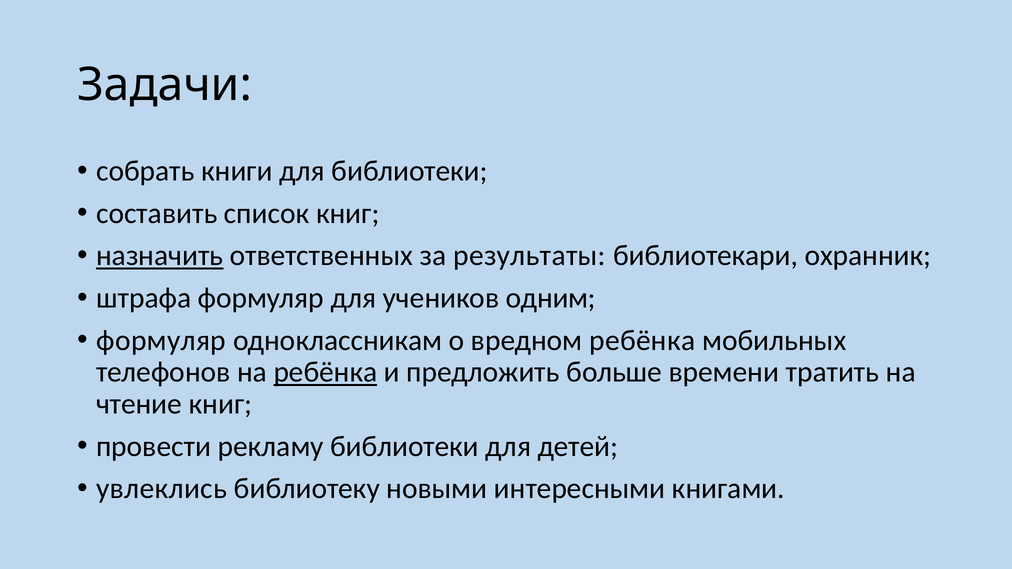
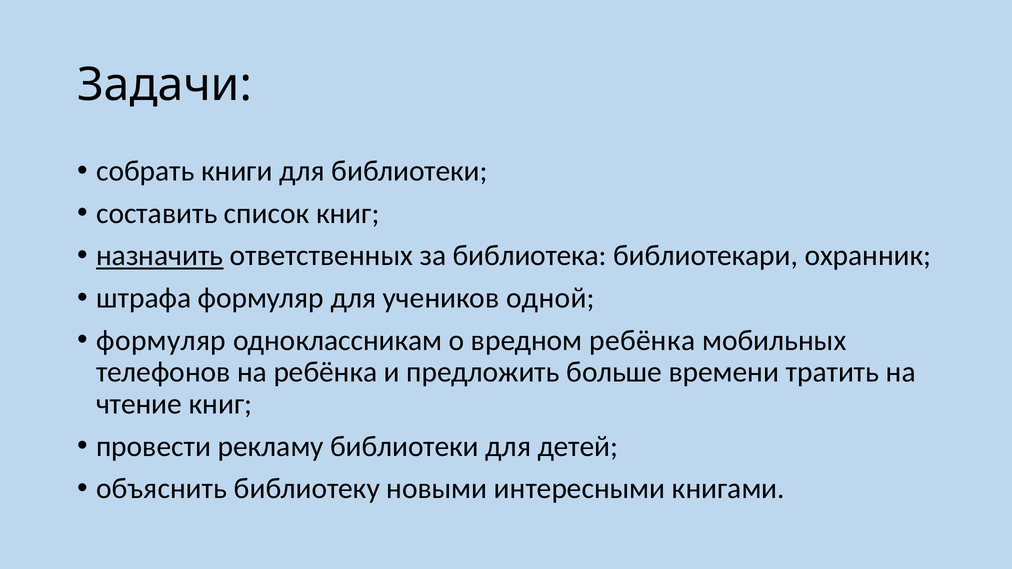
результаты: результаты -> библиотека (530, 256)
одним: одним -> одной (550, 298)
ребёнка underline: present -> none (325, 372)
увлеклись: увлеклись -> объяснить (162, 489)
